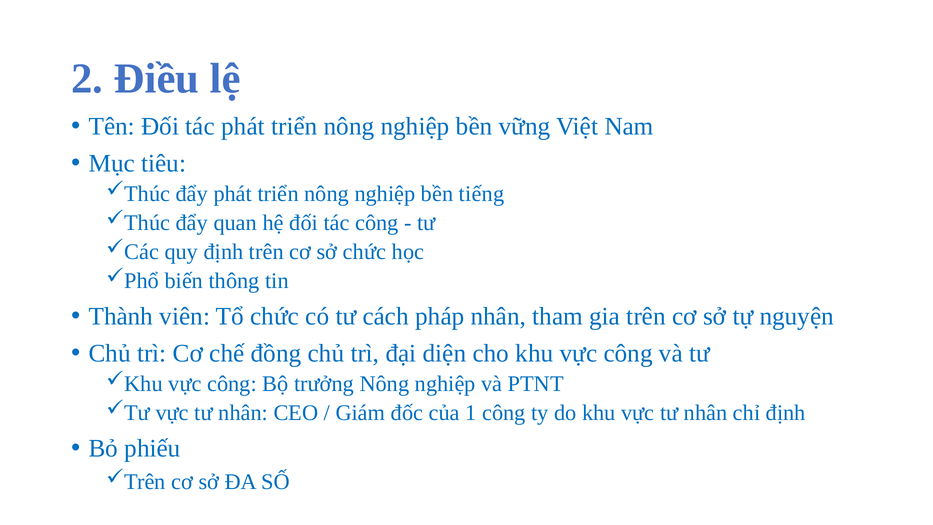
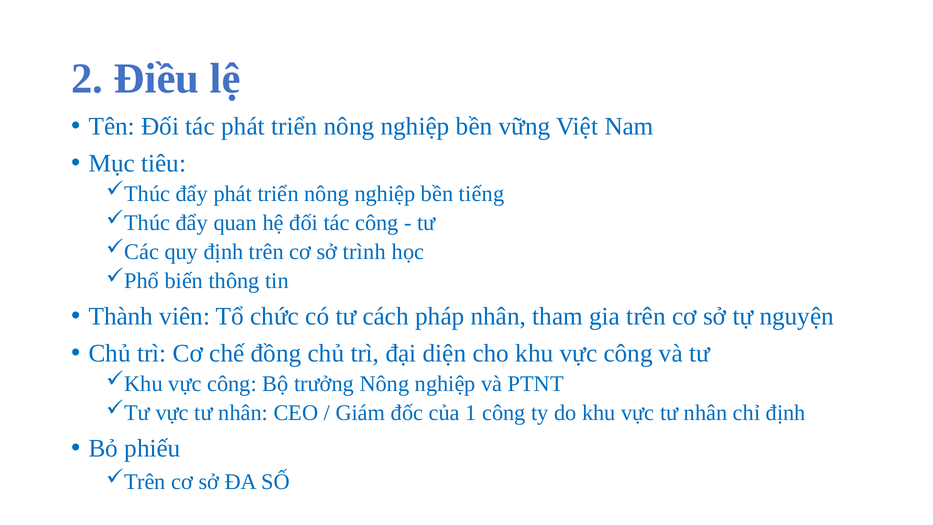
sở chức: chức -> trình (364, 252)
